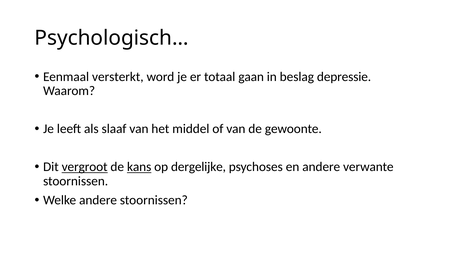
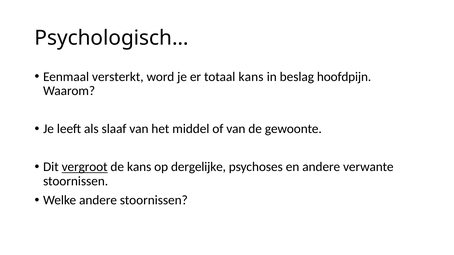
totaal gaan: gaan -> kans (251, 77)
depressie: depressie -> hoofdpijn (344, 77)
kans underline: present -> none (139, 167)
